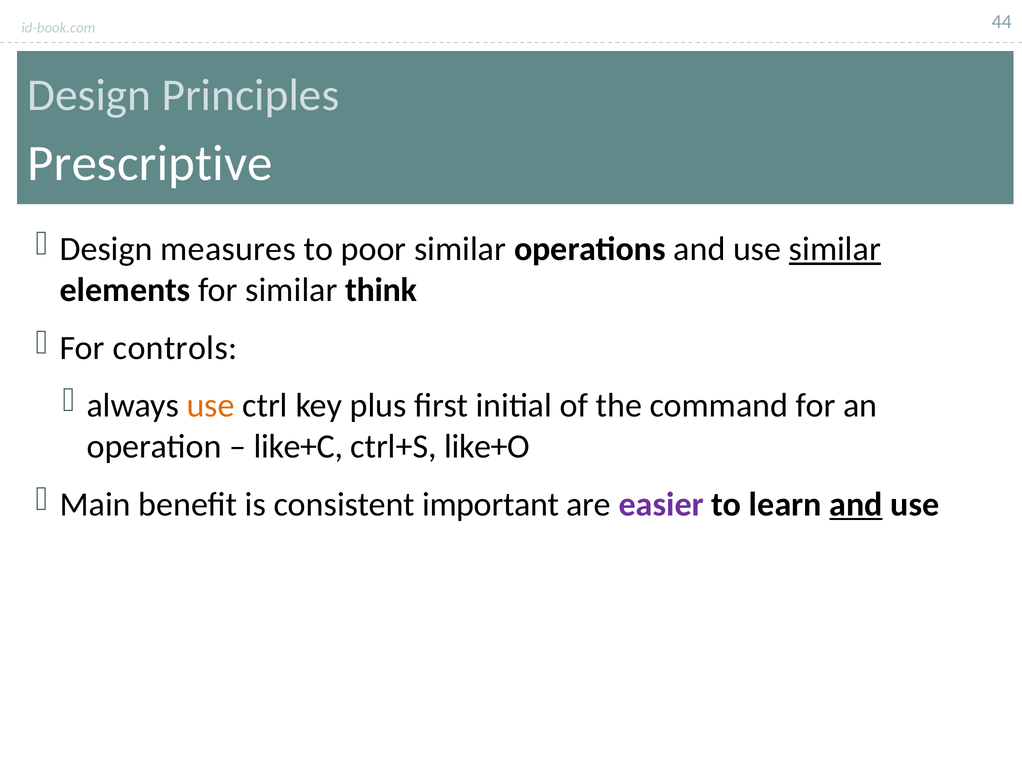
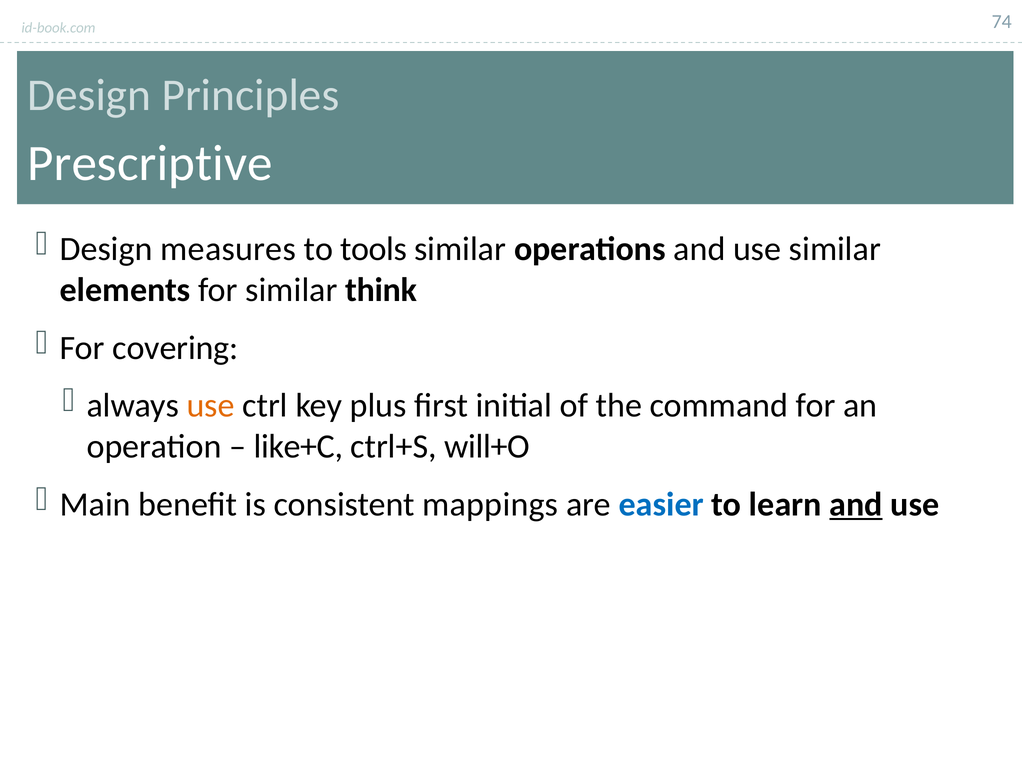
44: 44 -> 74 (1002, 22)
poor: poor -> tools (374, 249)
similar underline: present -> none (835, 249)
controls: controls -> covering (175, 348)
like+O: like+O -> will+O (487, 447)
important: important -> mappings (490, 505)
easier colour: purple -> blue (661, 505)
